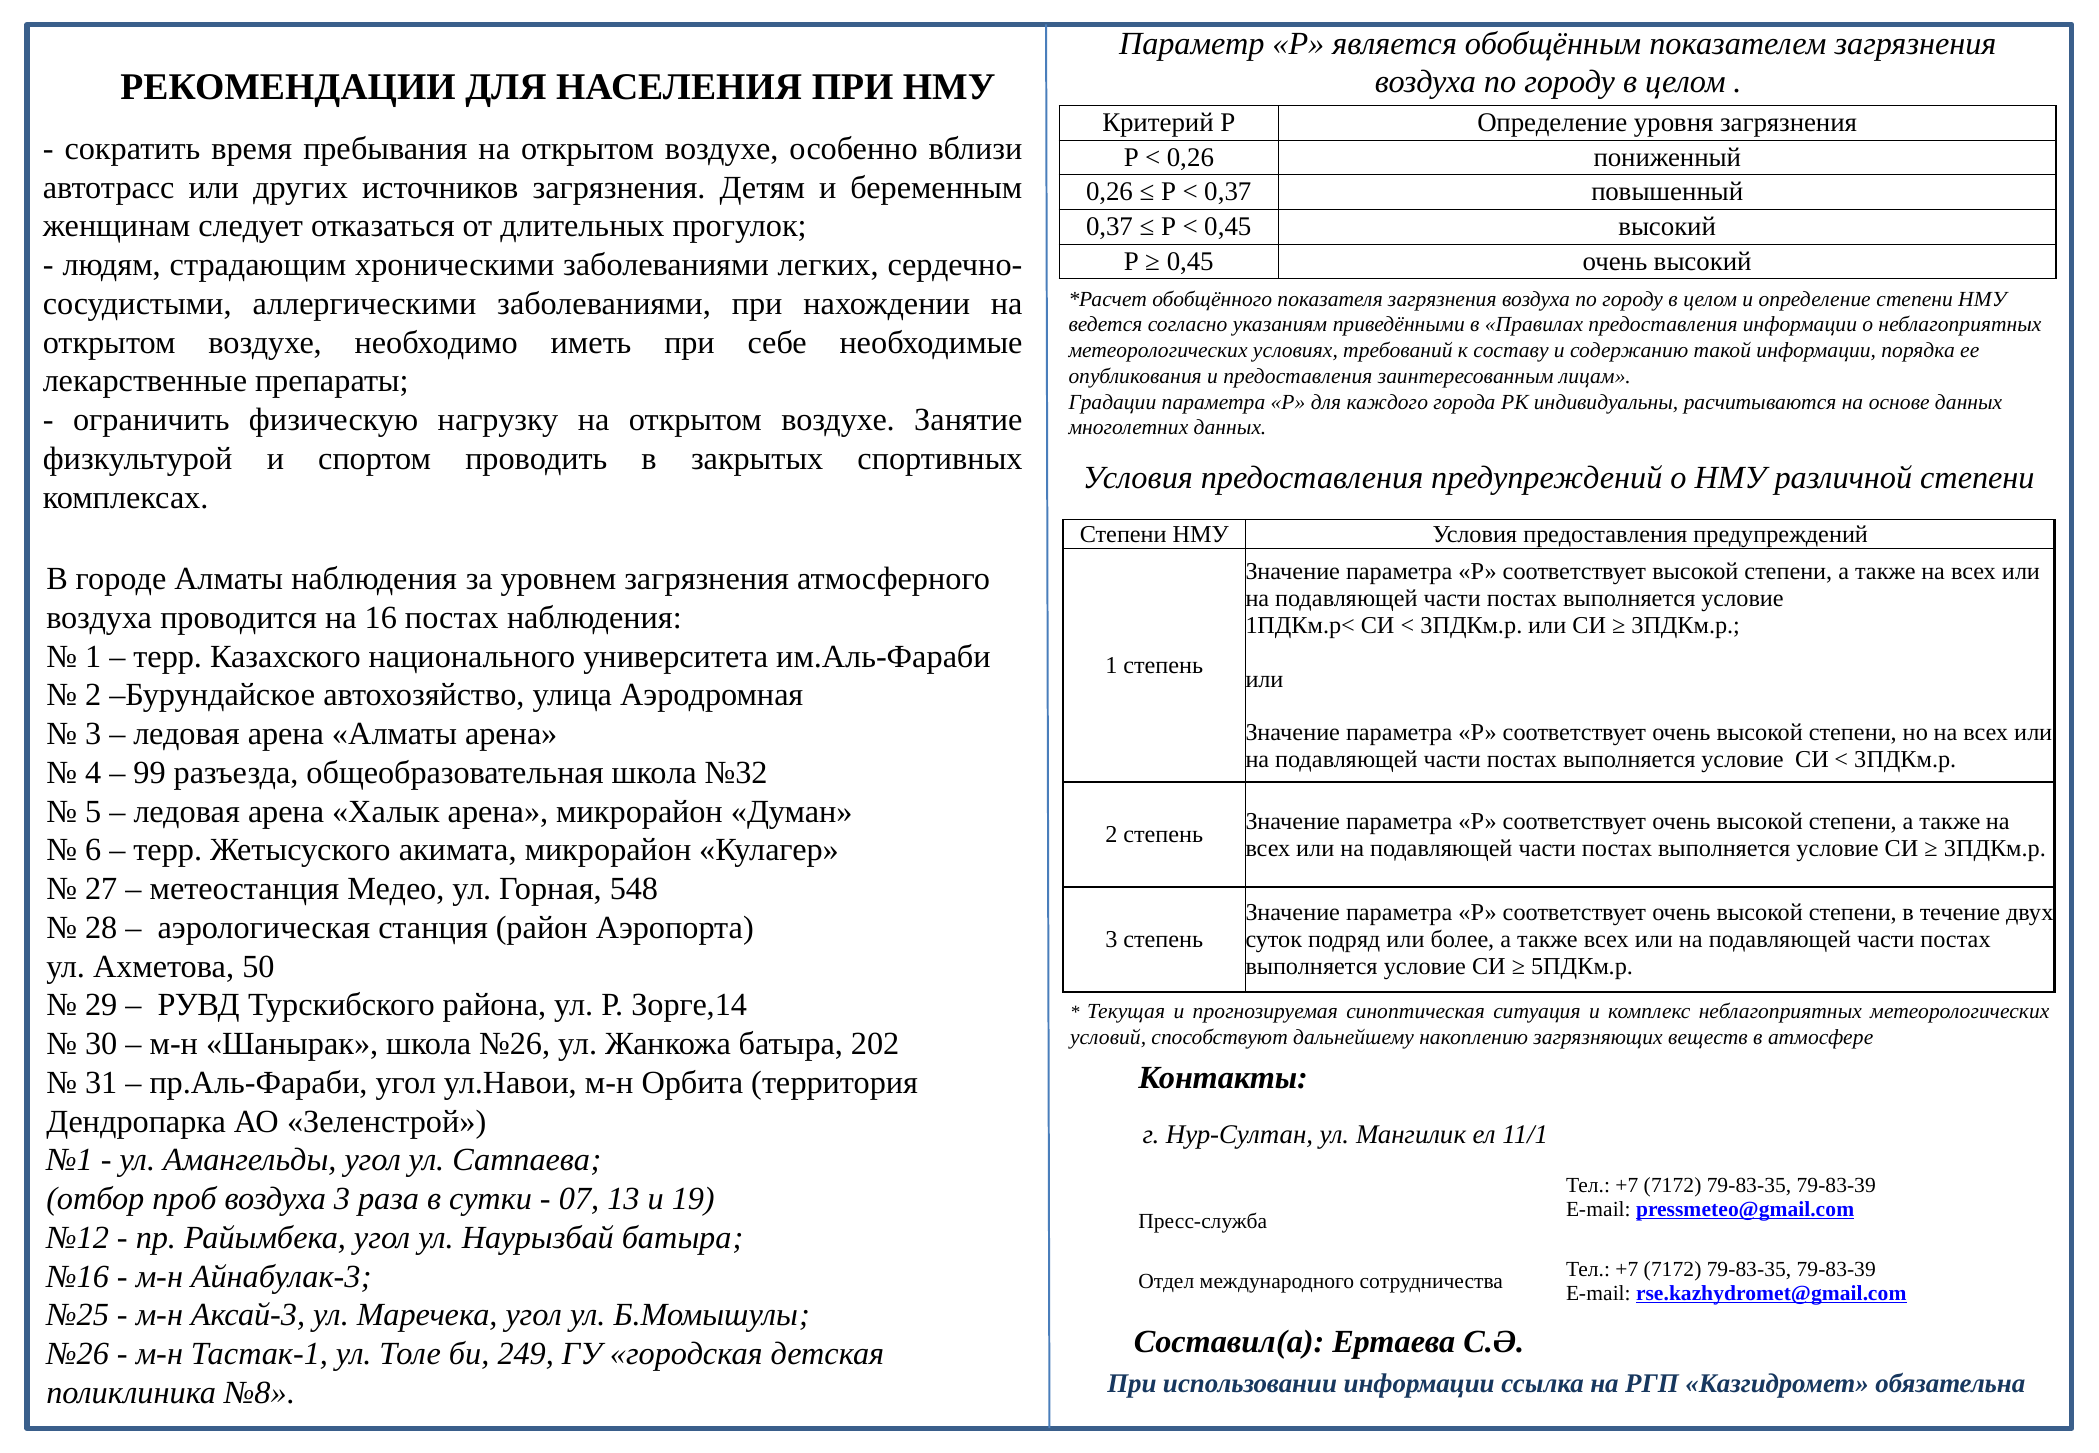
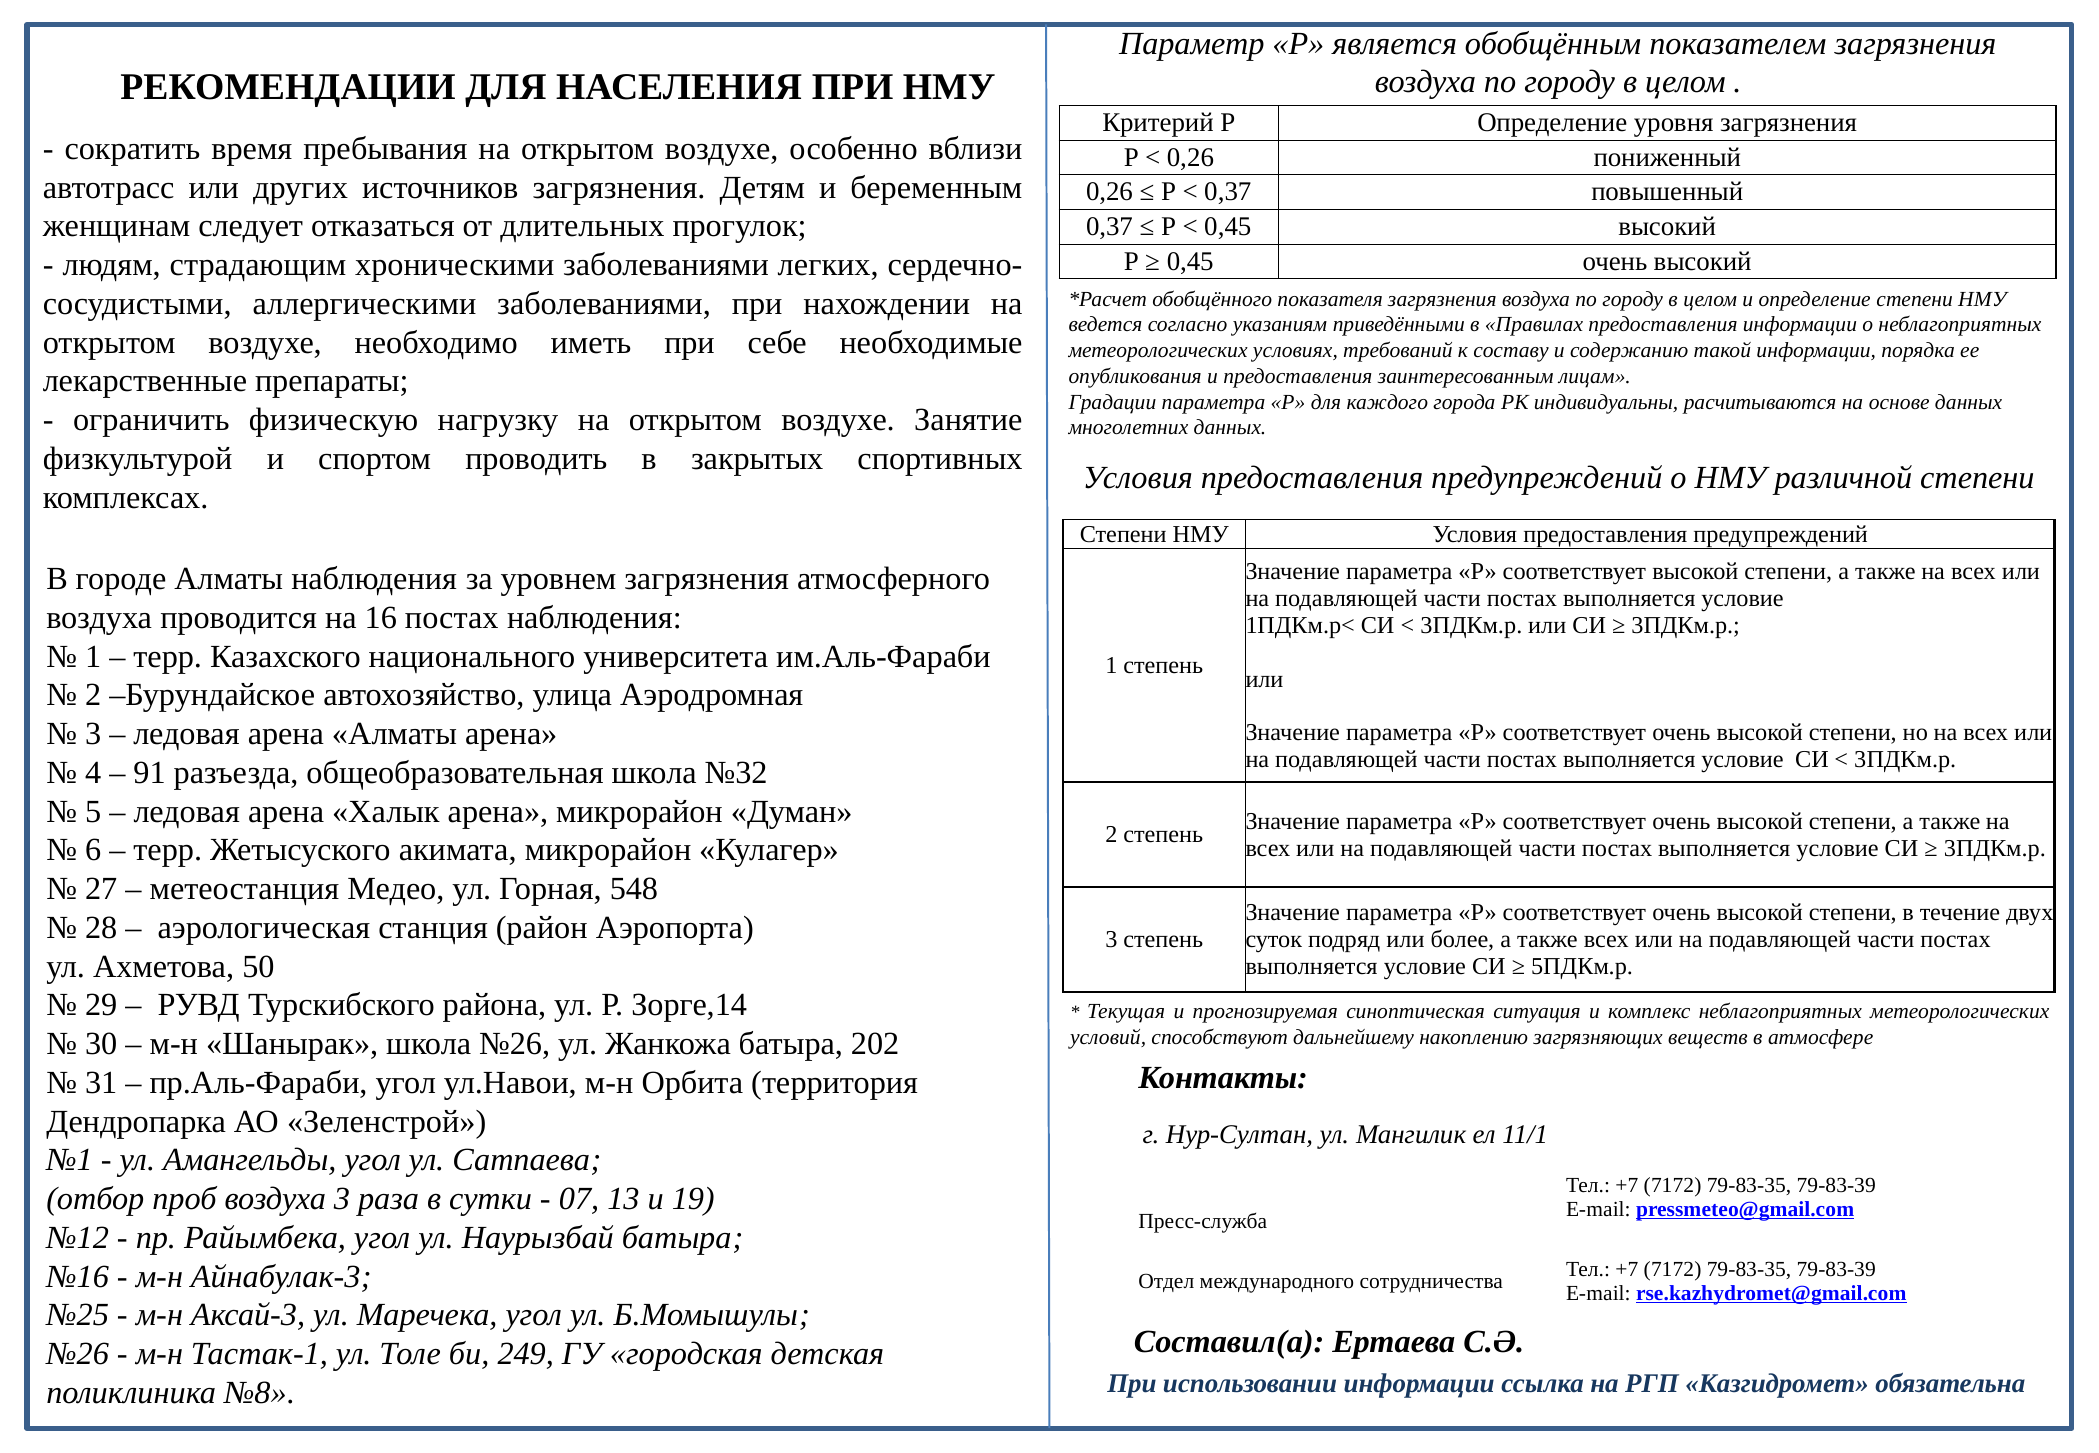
99: 99 -> 91 (150, 773)
